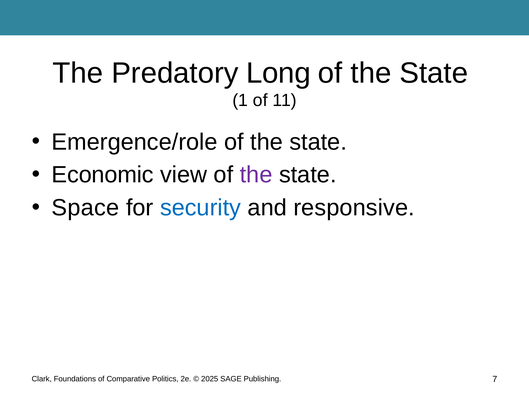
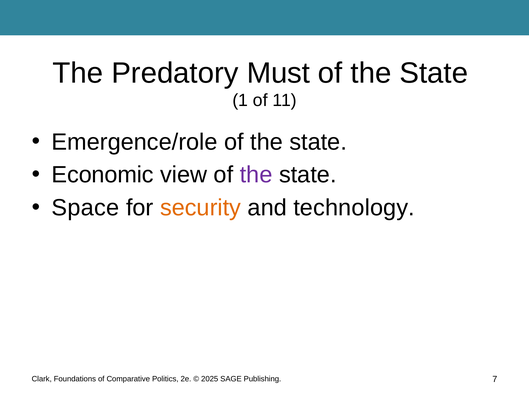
Long: Long -> Must (278, 73)
security colour: blue -> orange (201, 208)
responsive: responsive -> technology (354, 208)
